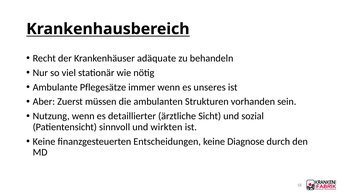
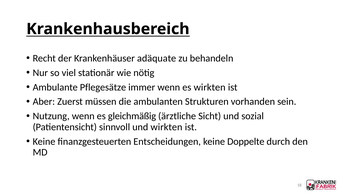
es unseres: unseres -> wirkten (210, 87)
detaillierter: detaillierter -> gleichmäßig (132, 116)
Diagnose: Diagnose -> Doppelte (246, 142)
